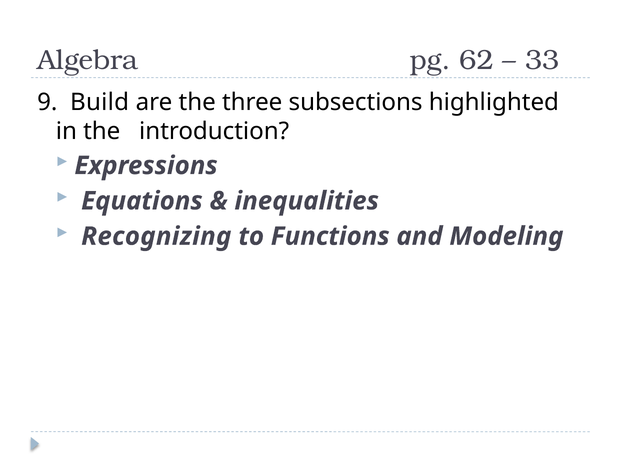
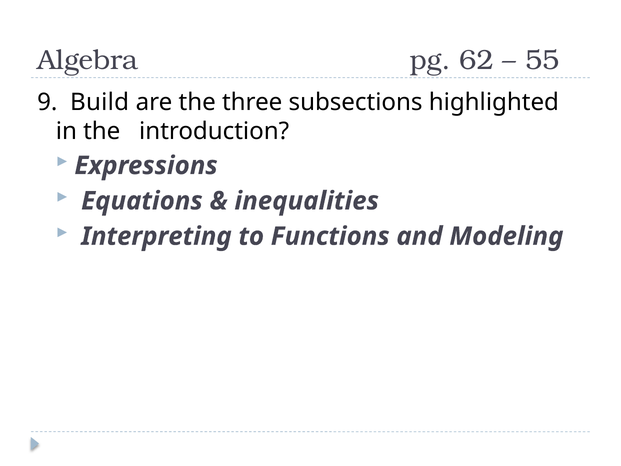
33: 33 -> 55 (542, 60)
Recognizing: Recognizing -> Interpreting (156, 236)
